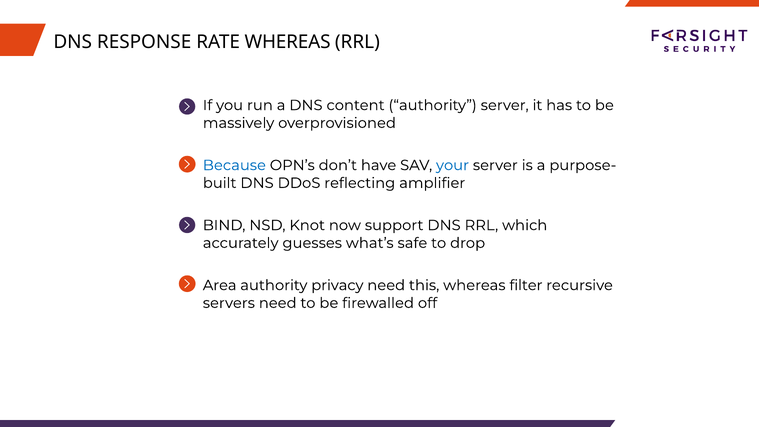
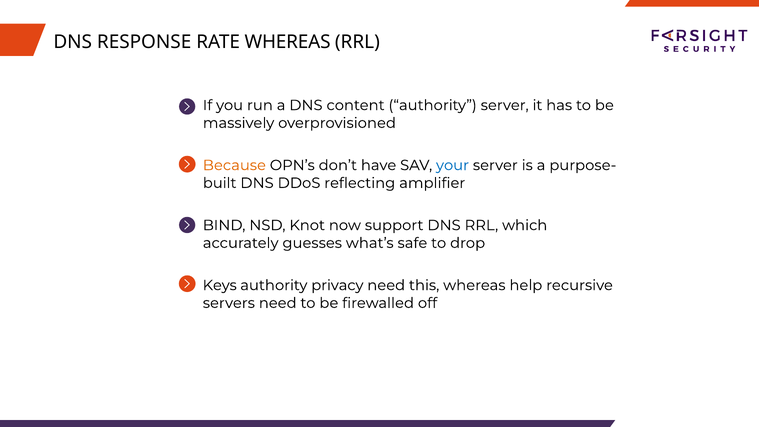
Because colour: blue -> orange (234, 165)
Area: Area -> Keys (220, 285)
filter: filter -> help (526, 285)
